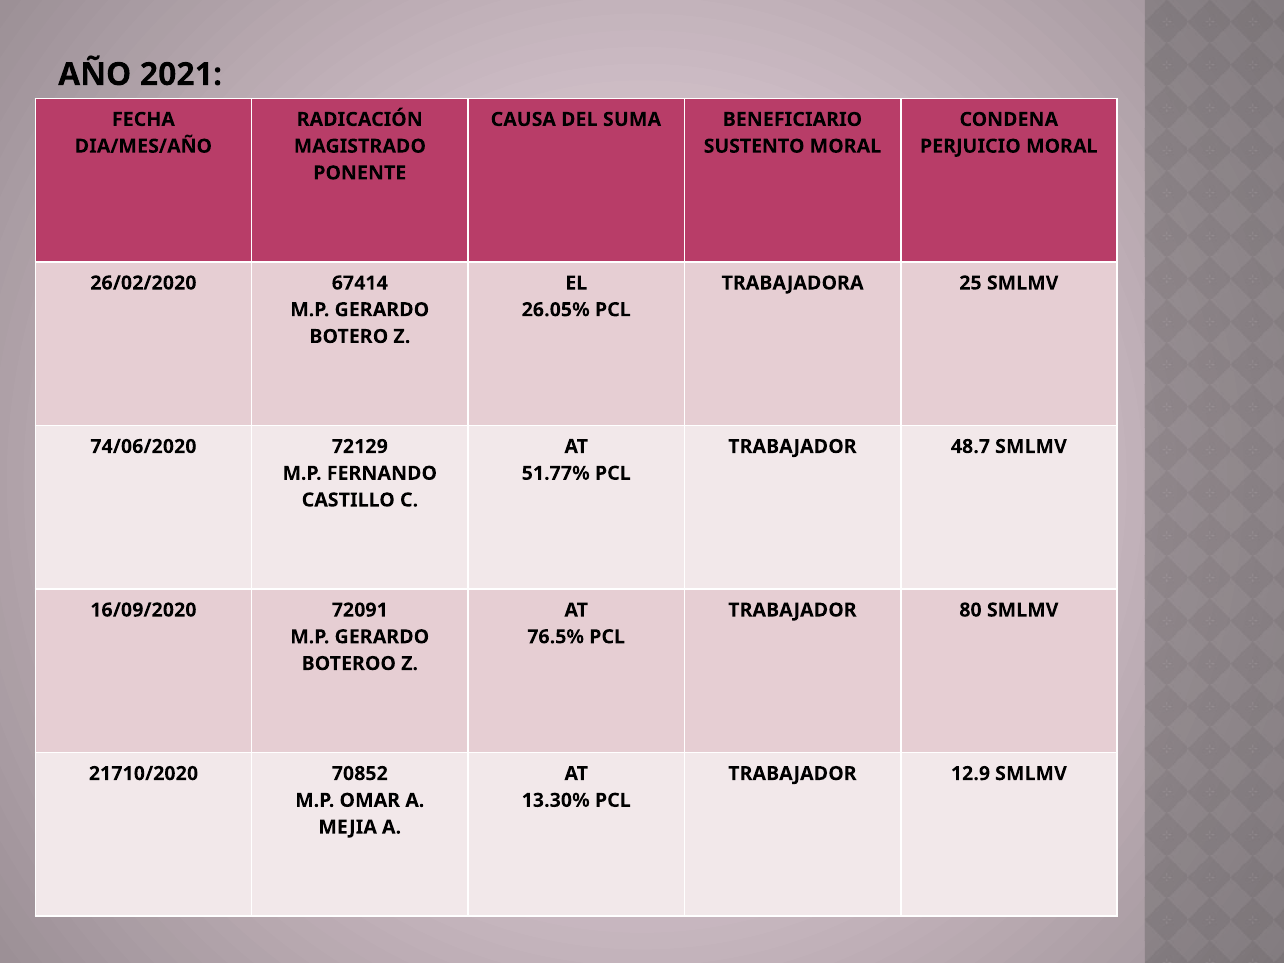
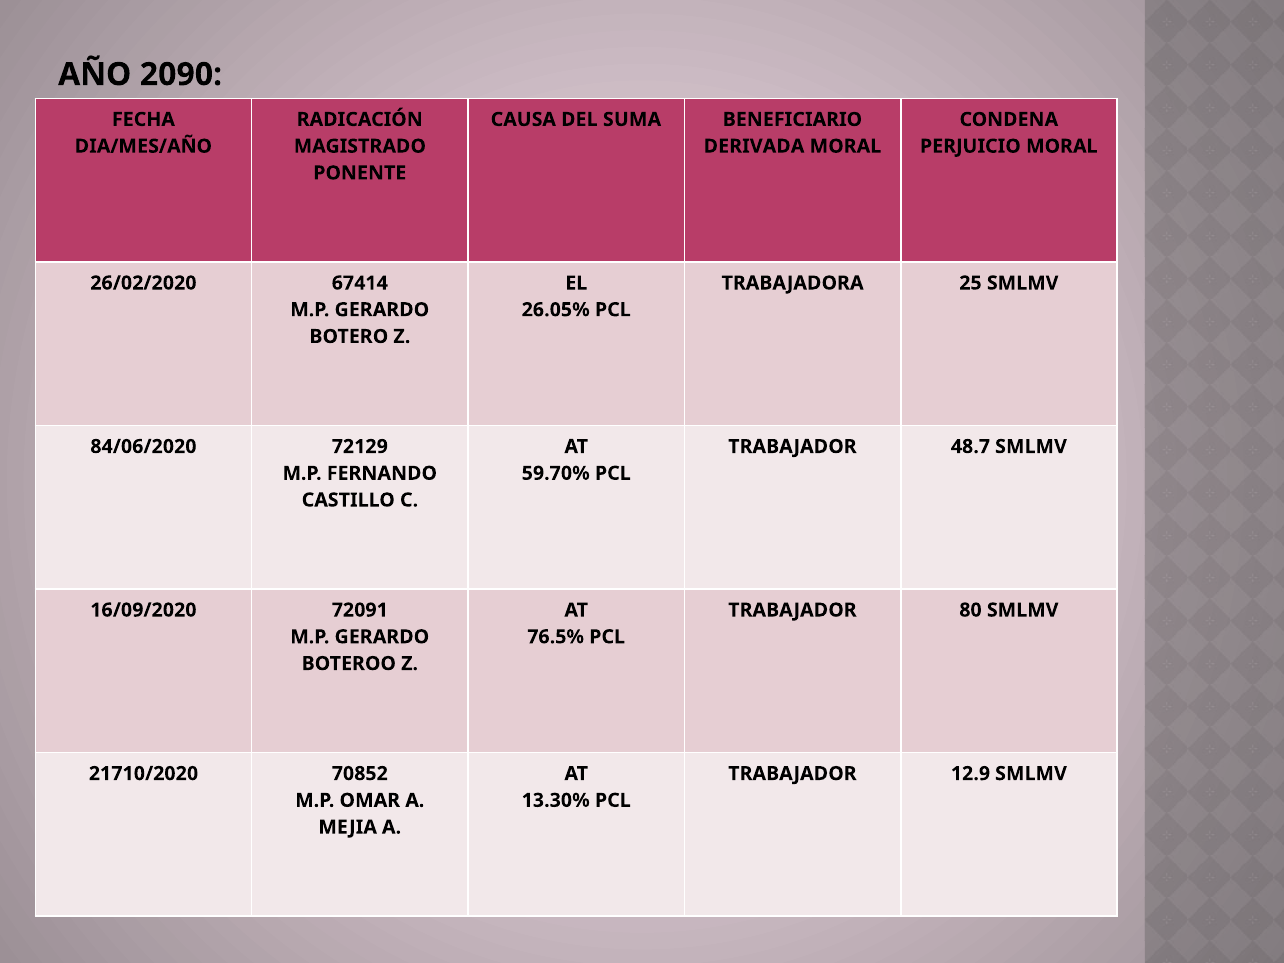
2021: 2021 -> 2090 (181, 74)
SUSTENTO: SUSTENTO -> DERIVADA (754, 146)
74/06/2020: 74/06/2020 -> 84/06/2020 (143, 447)
51.77%: 51.77% -> 59.70% (556, 473)
